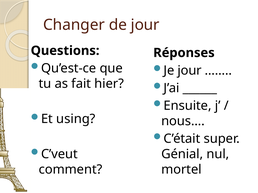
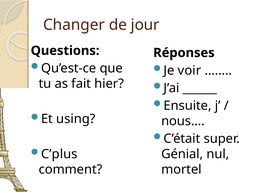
Je jour: jour -> voir (189, 71)
C’veut: C’veut -> C’plus (59, 154)
